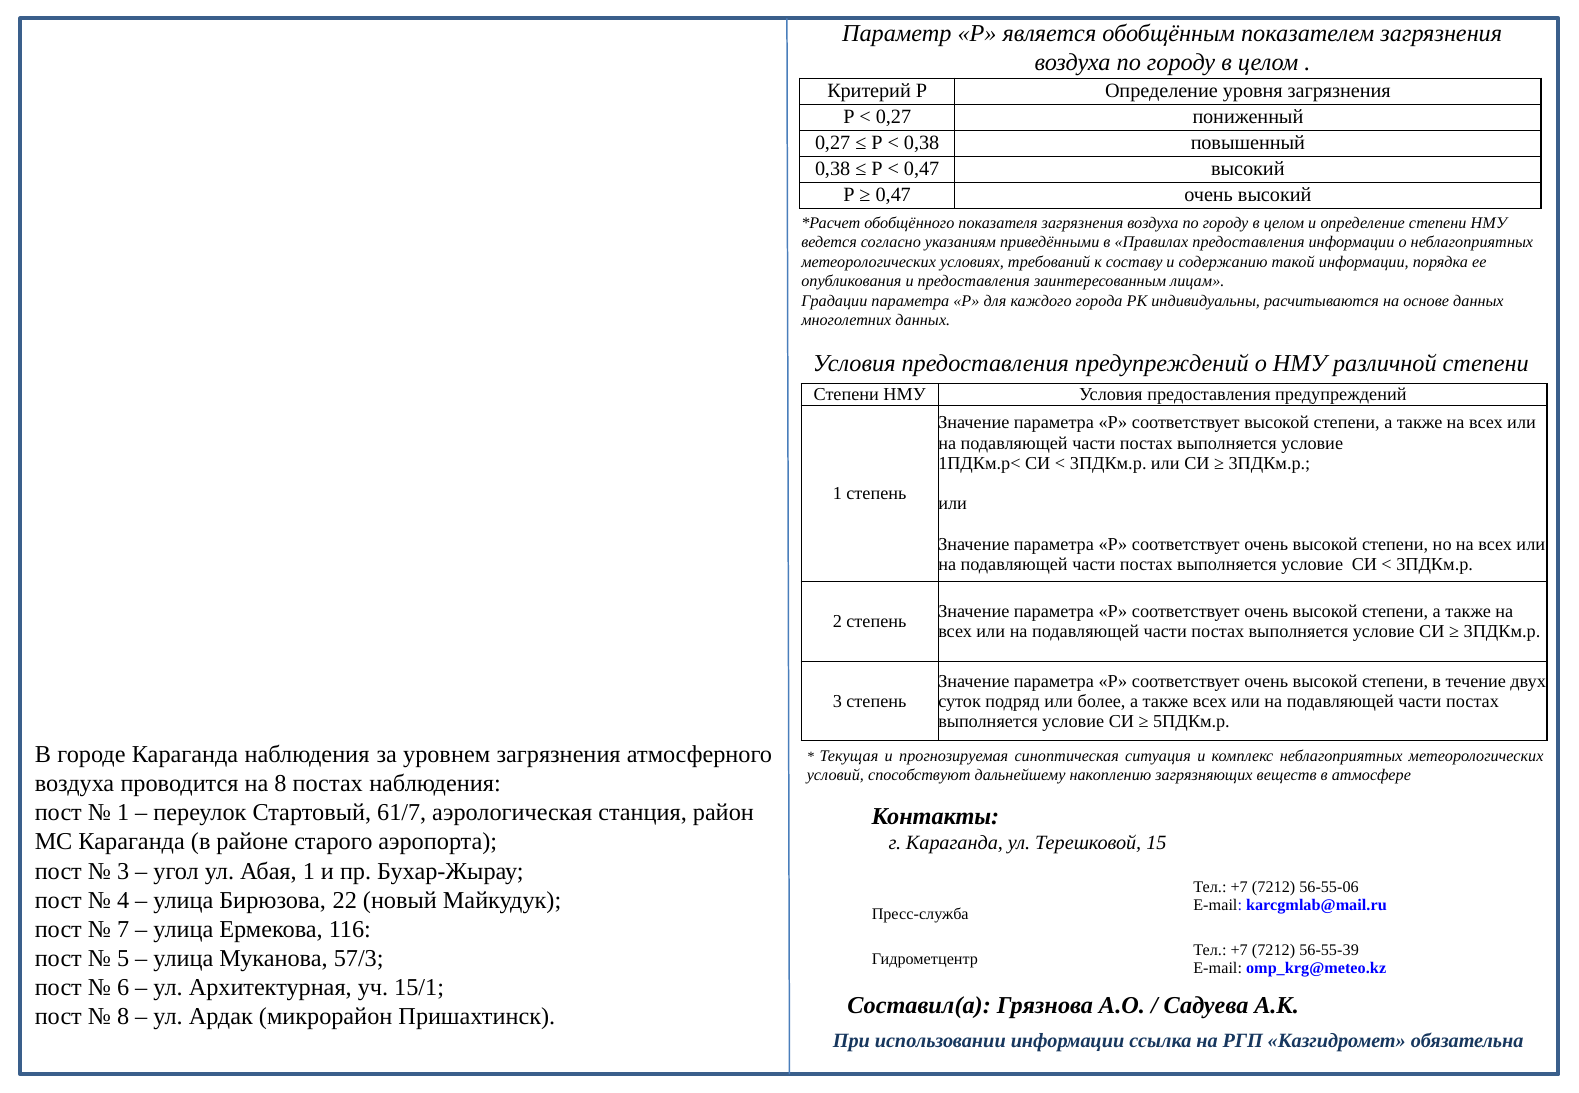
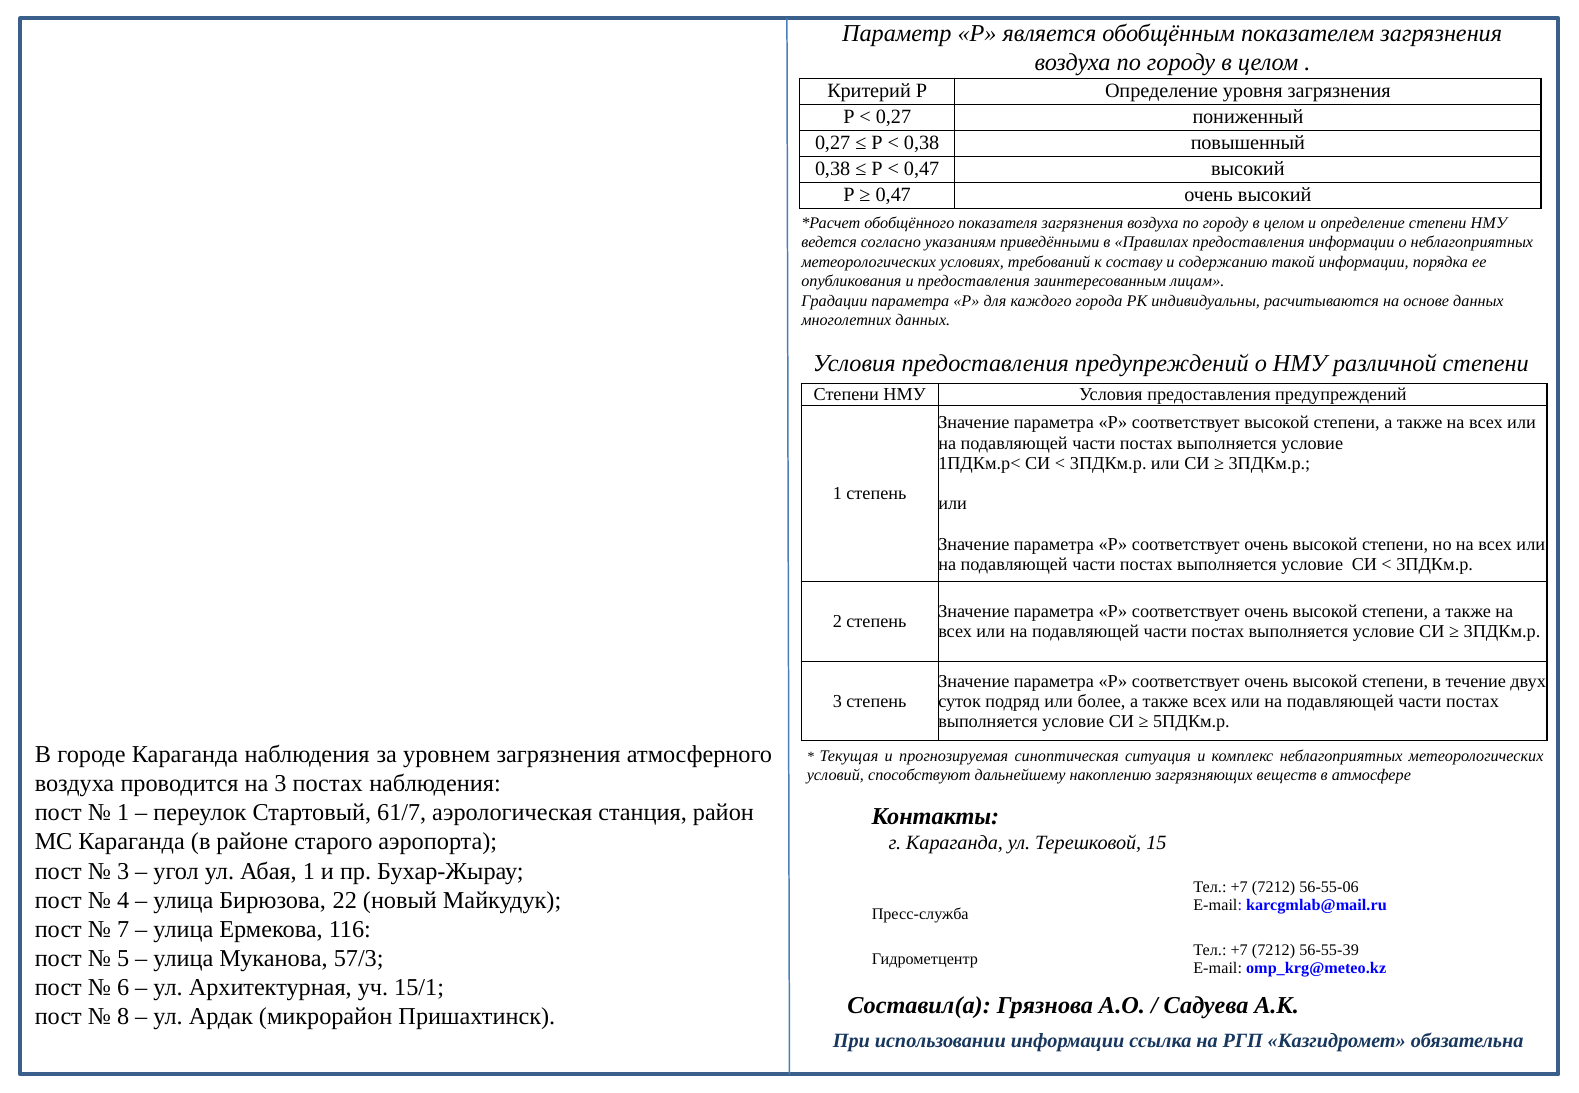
на 8: 8 -> 3 (280, 784)
